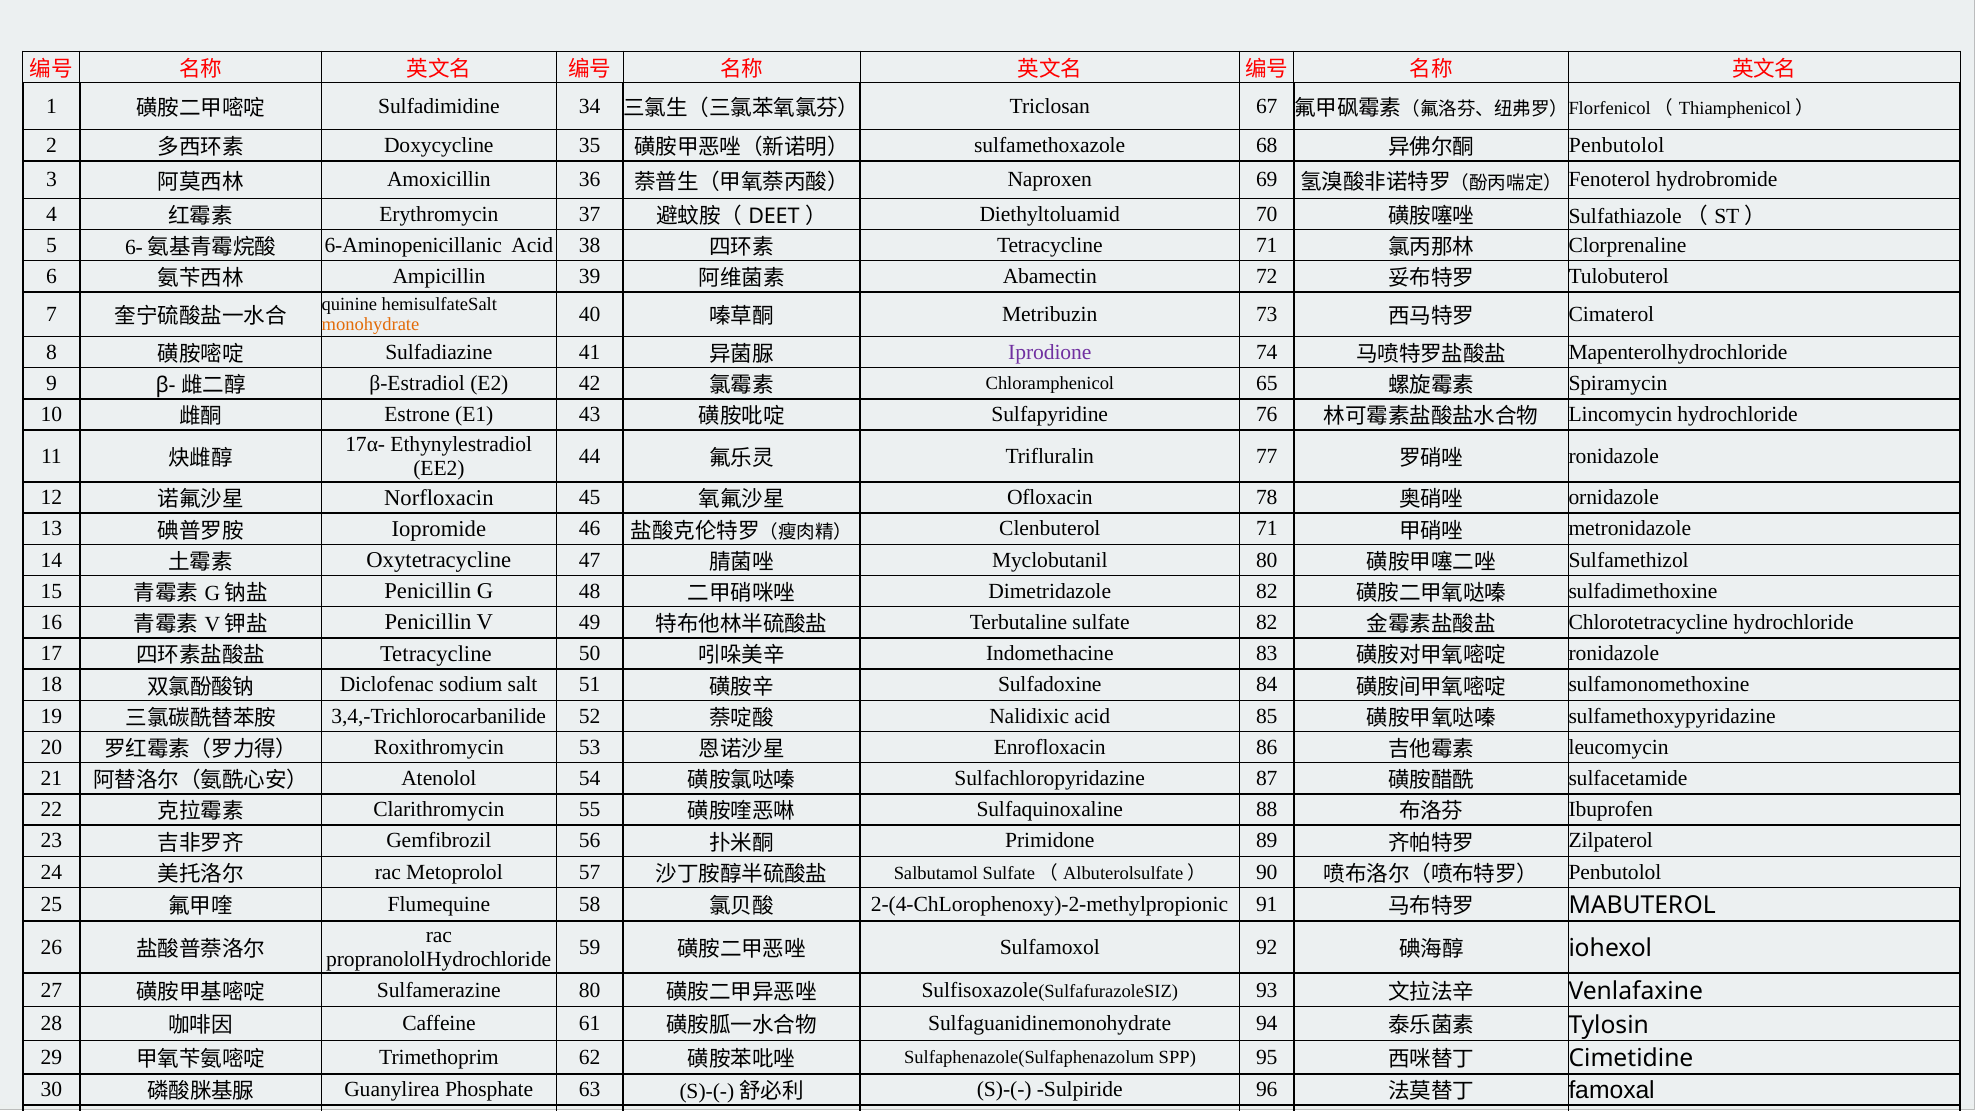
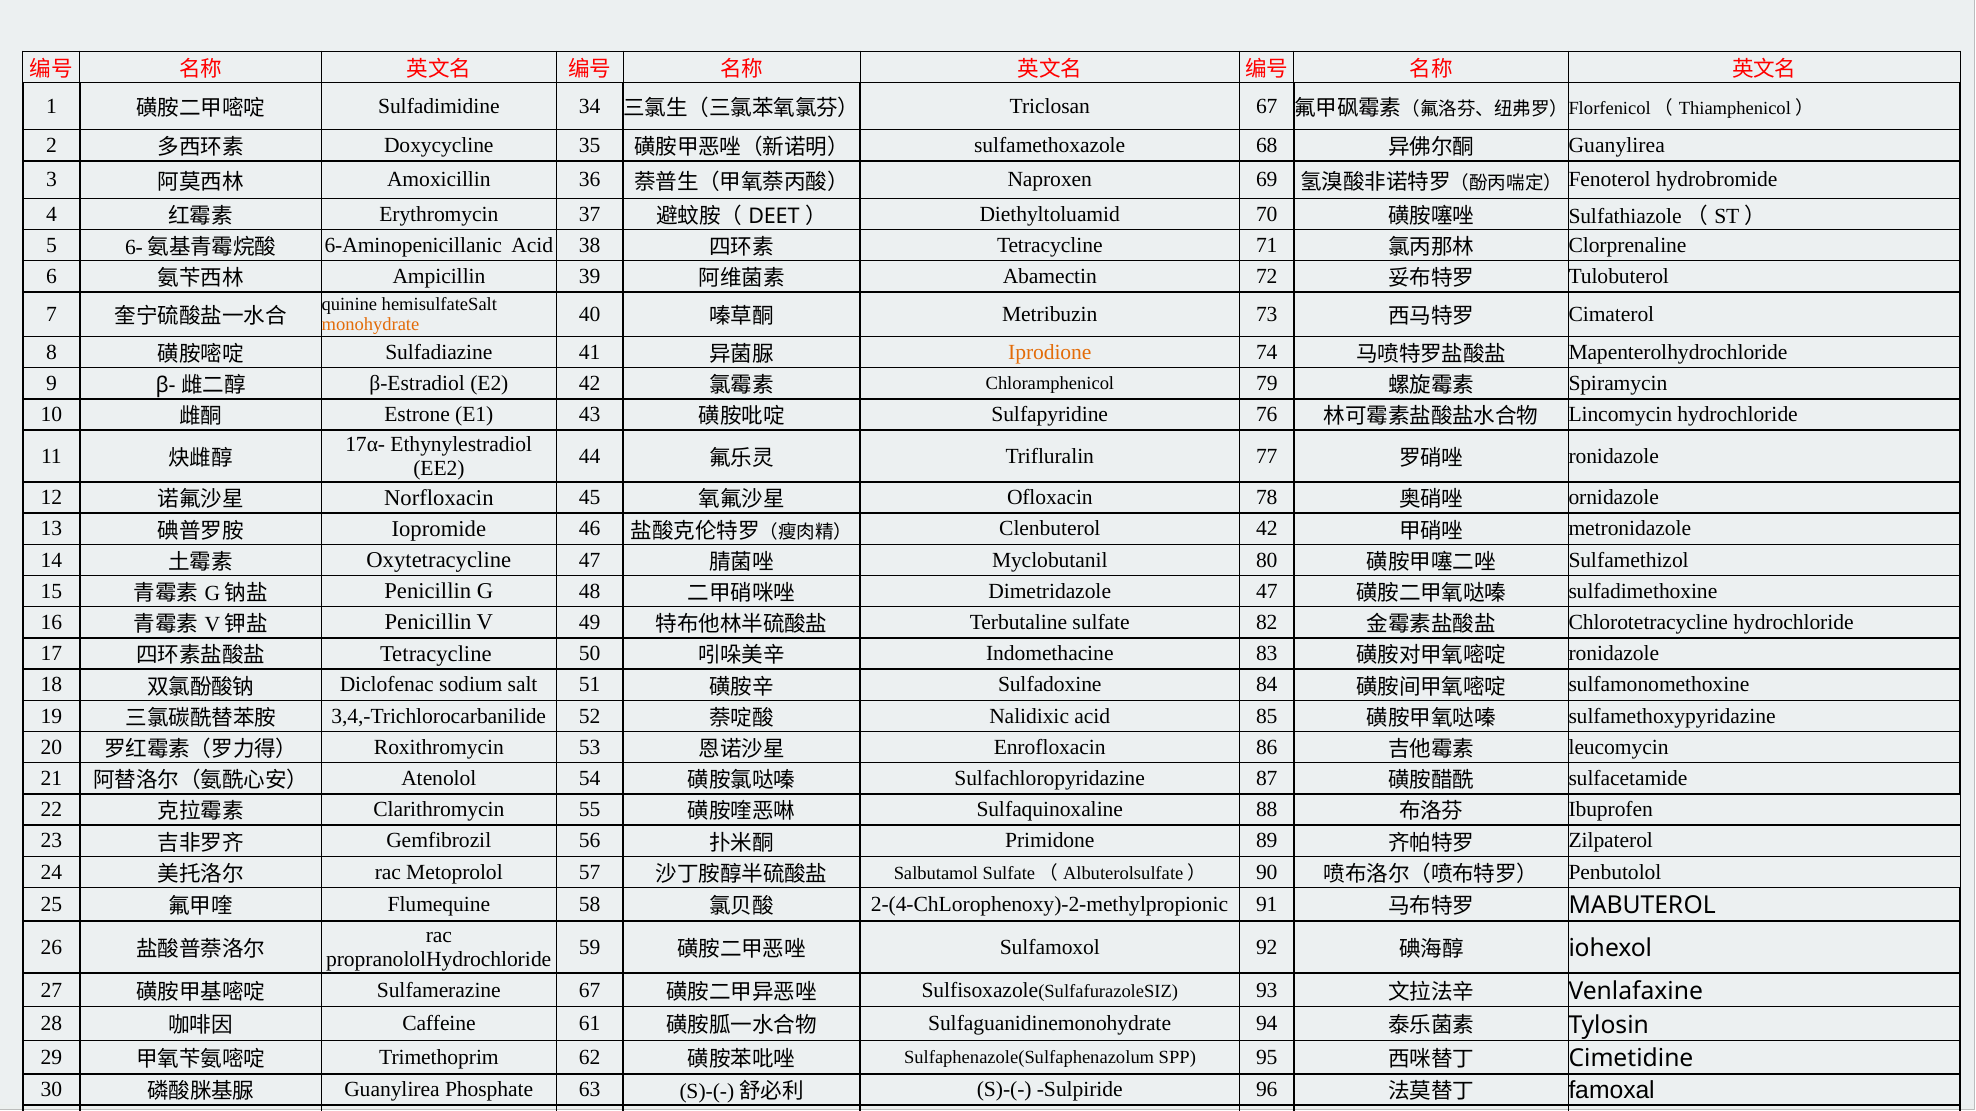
Penbutolol: Penbutolol -> Guanylirea (1617, 146)
Iprodione colour: purple -> orange (1050, 352)
Chloramphenicol 65: 65 -> 79 (1267, 384)
Clenbuterol 71: 71 -> 42 (1267, 529)
Dimetridazole 82: 82 -> 47 (1267, 592)
Sulfamerazine 80: 80 -> 67 (590, 990)
